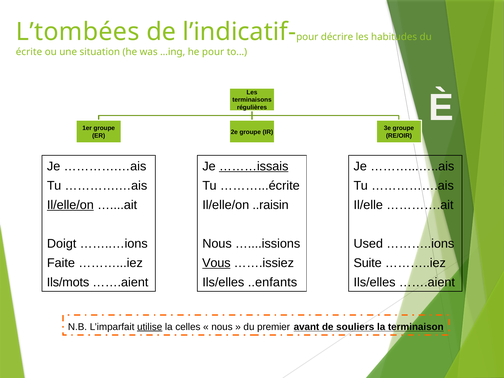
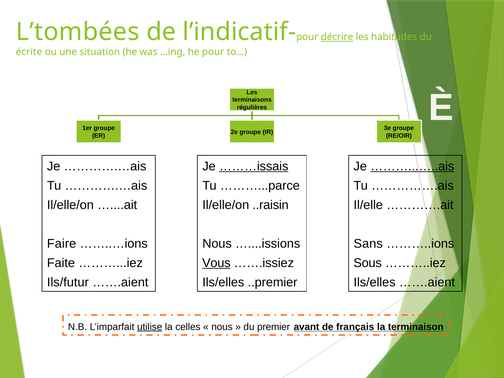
décrire underline: none -> present (337, 37)
………...…..ais underline: none -> present (412, 166)
………...écrite: ………...écrite -> ………...parce (260, 186)
Il/elle/on underline: present -> none (70, 205)
Doigt: Doigt -> Faire (62, 244)
Used: Used -> Sans (368, 244)
Suite: Suite -> Sous (368, 263)
Ils/mots: Ils/mots -> Ils/futur (68, 282)
..enfants: ..enfants -> ..premier (273, 282)
souliers: souliers -> français (355, 327)
